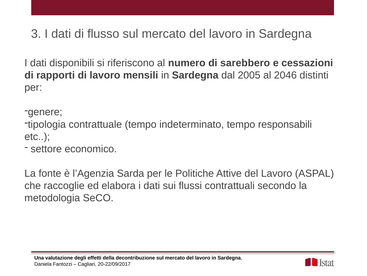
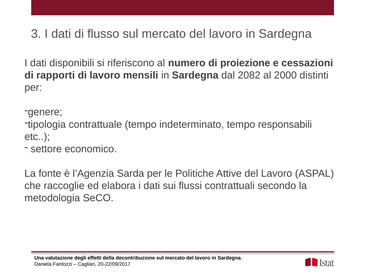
sarebbero: sarebbero -> proiezione (245, 63)
2005: 2005 -> 2082 (249, 75)
2046: 2046 -> 2000 (285, 75)
